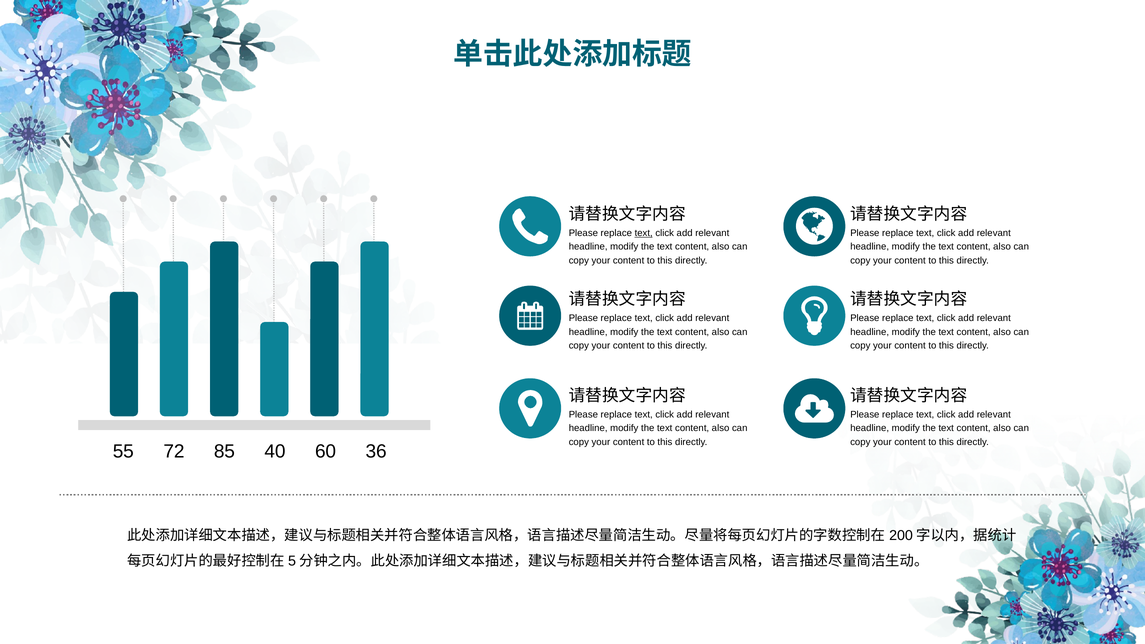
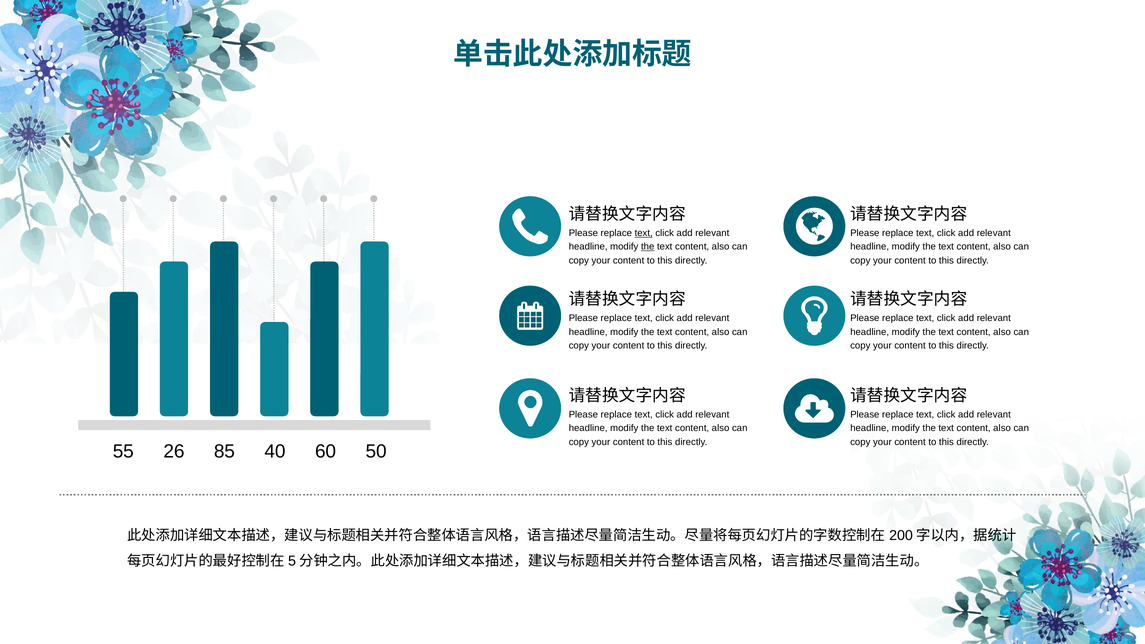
the underline: none -> present (648, 247)
72: 72 -> 26 (174, 451)
36: 36 -> 50 (376, 451)
